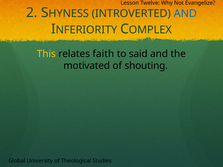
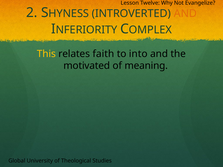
AND colour: blue -> orange (185, 14)
said: said -> into (138, 54)
shouting: shouting -> meaning (146, 66)
